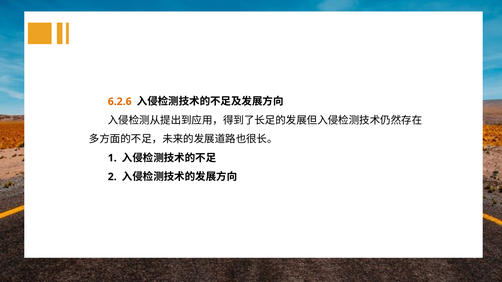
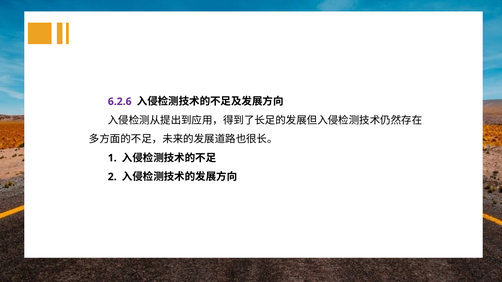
6.2.6 colour: orange -> purple (120, 102)
